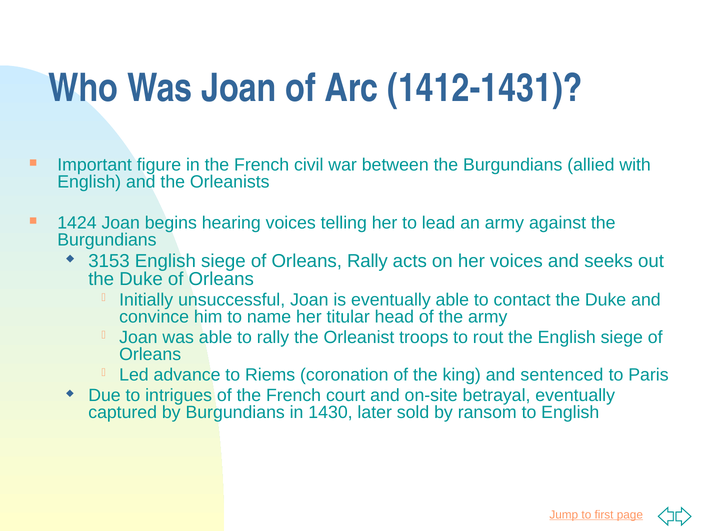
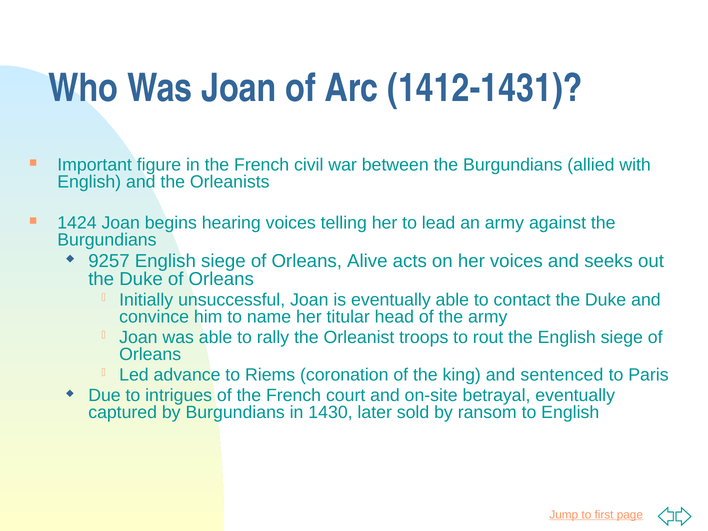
3153: 3153 -> 9257 (109, 261)
Orleans Rally: Rally -> Alive (367, 261)
